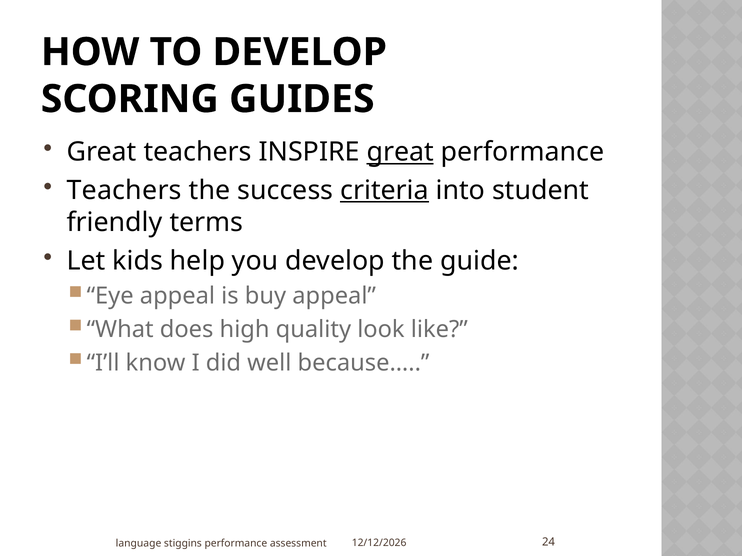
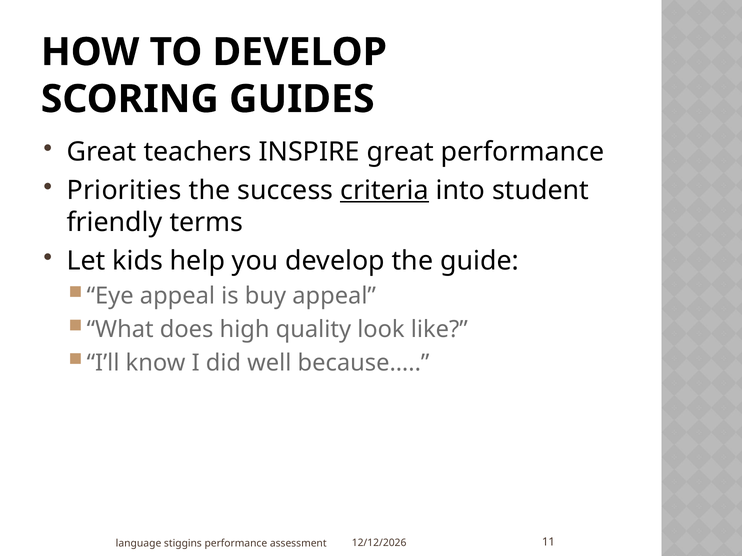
great underline: present -> none (400, 152)
Teachers: Teachers -> Priorities (124, 191)
24: 24 -> 11 (548, 543)
